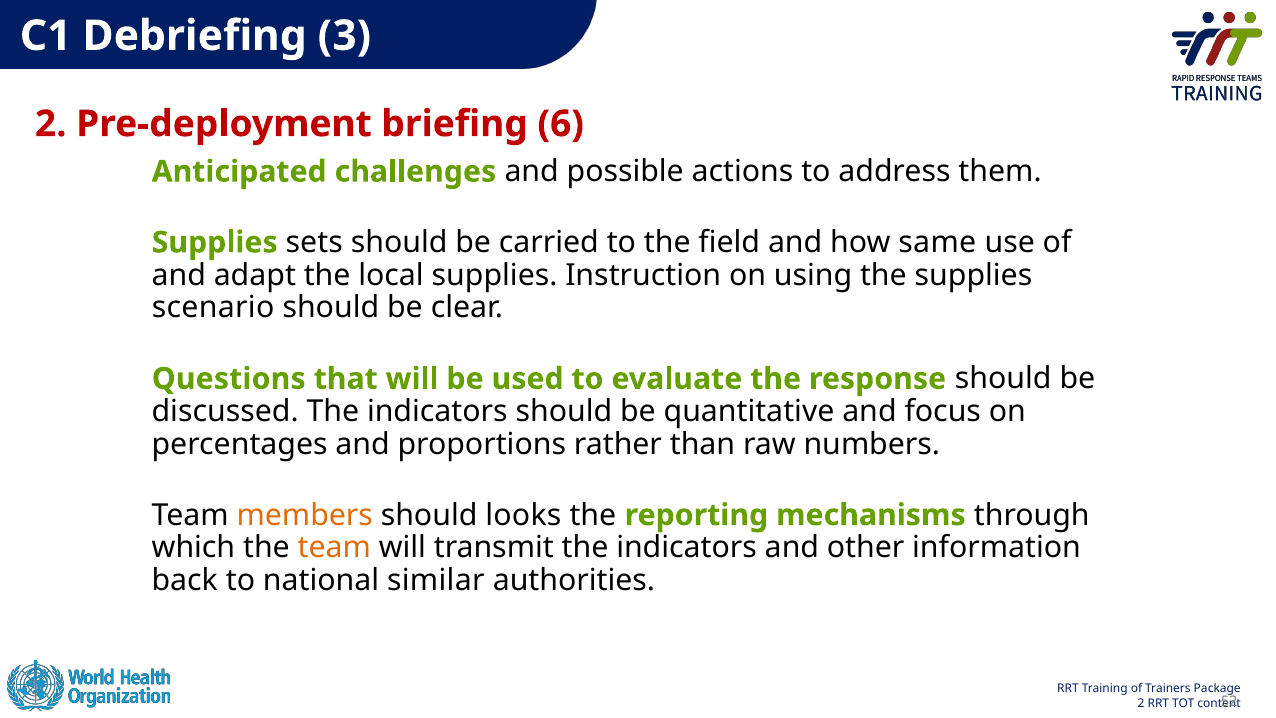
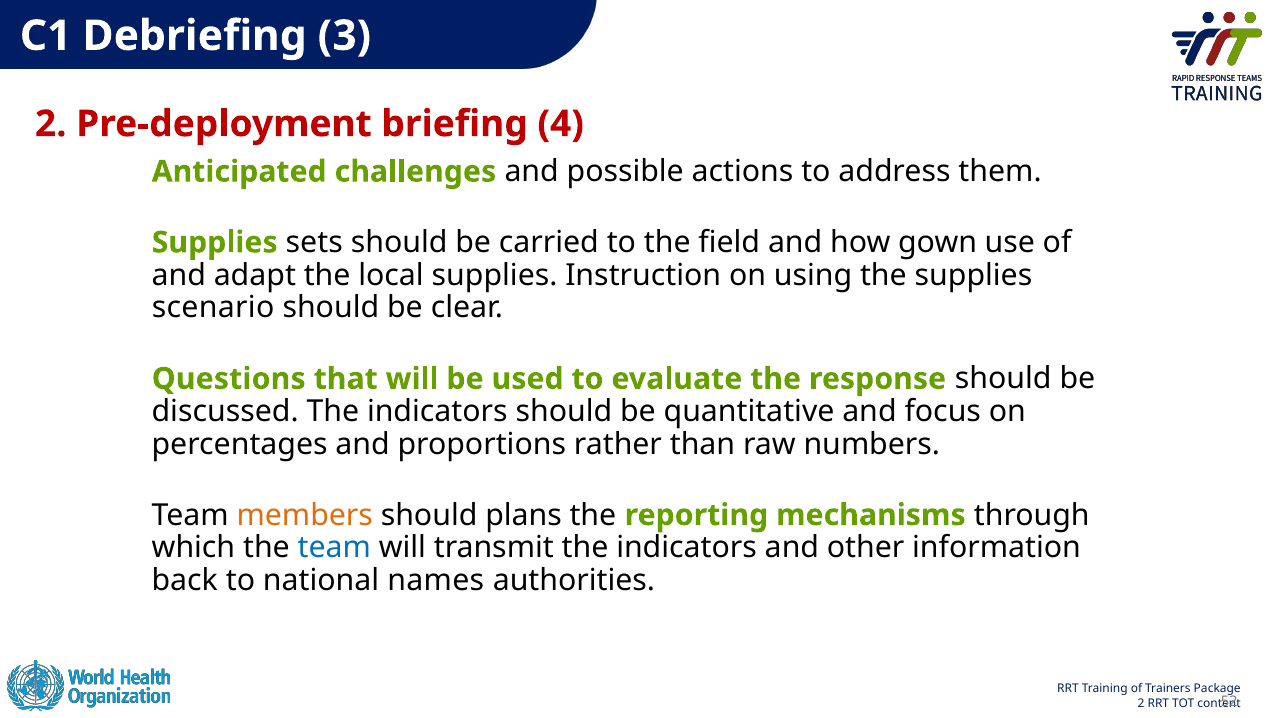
6: 6 -> 4 (561, 124)
same: same -> gown (938, 242)
looks: looks -> plans (524, 515)
team colour: orange -> blue (334, 548)
similar: similar -> names (436, 580)
